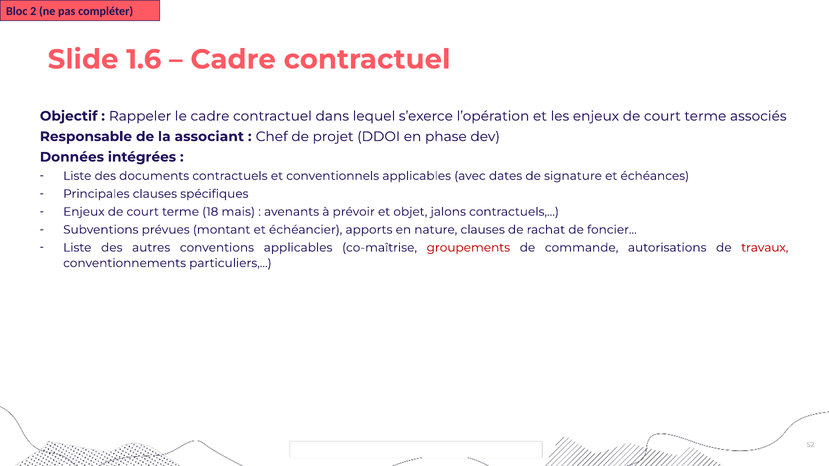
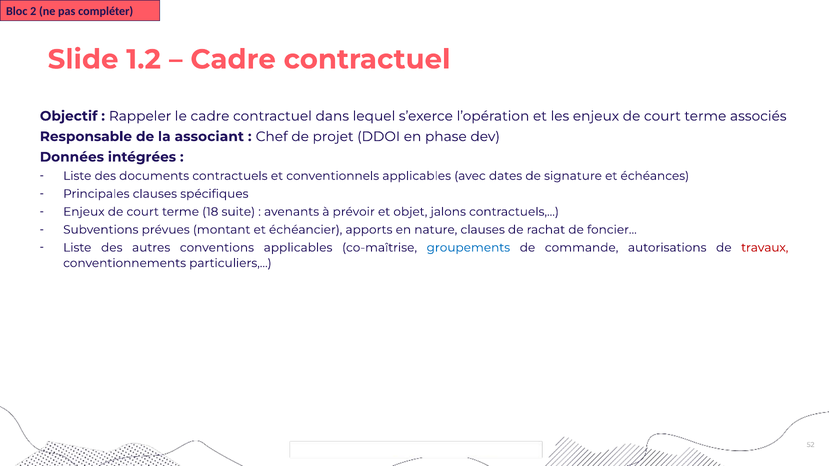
1.6: 1.6 -> 1.2 (144, 59)
mais: mais -> suite (238, 212)
groupements colour: red -> blue (468, 248)
